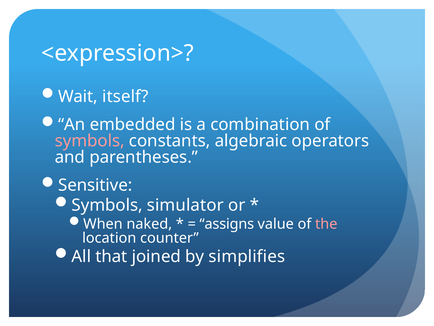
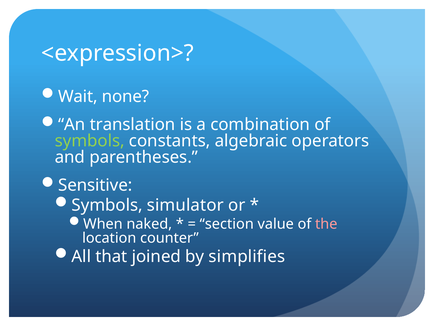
itself: itself -> none (126, 96)
embedded: embedded -> translation (133, 125)
symbols colour: pink -> light green (90, 141)
assigns: assigns -> section (227, 224)
